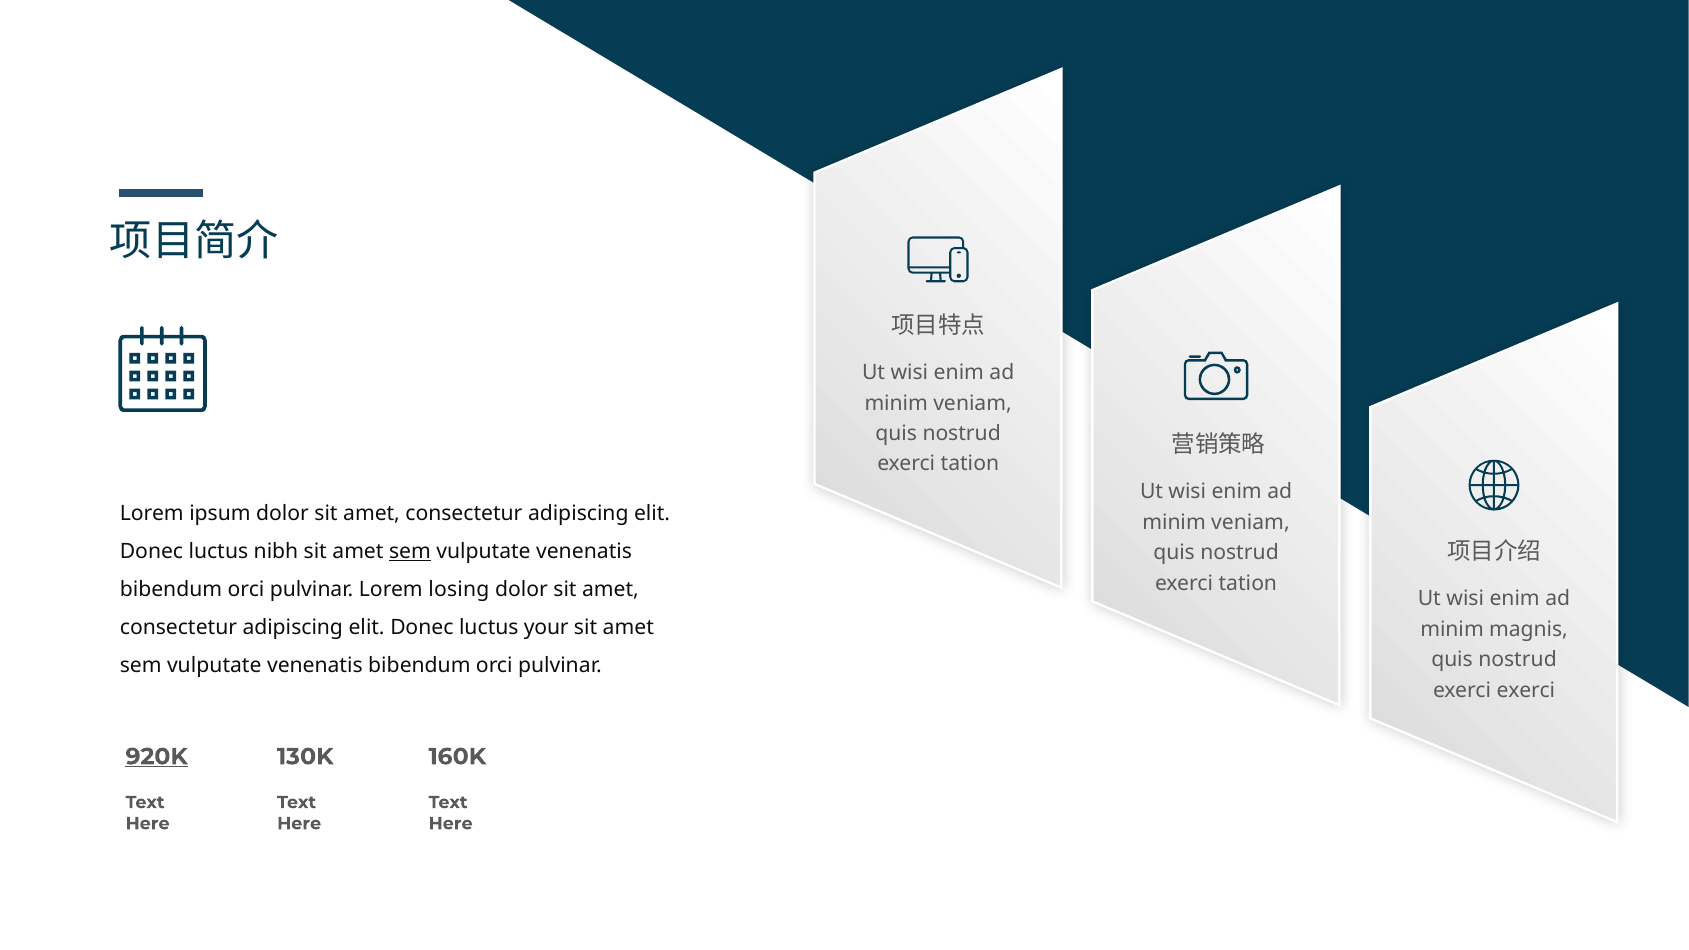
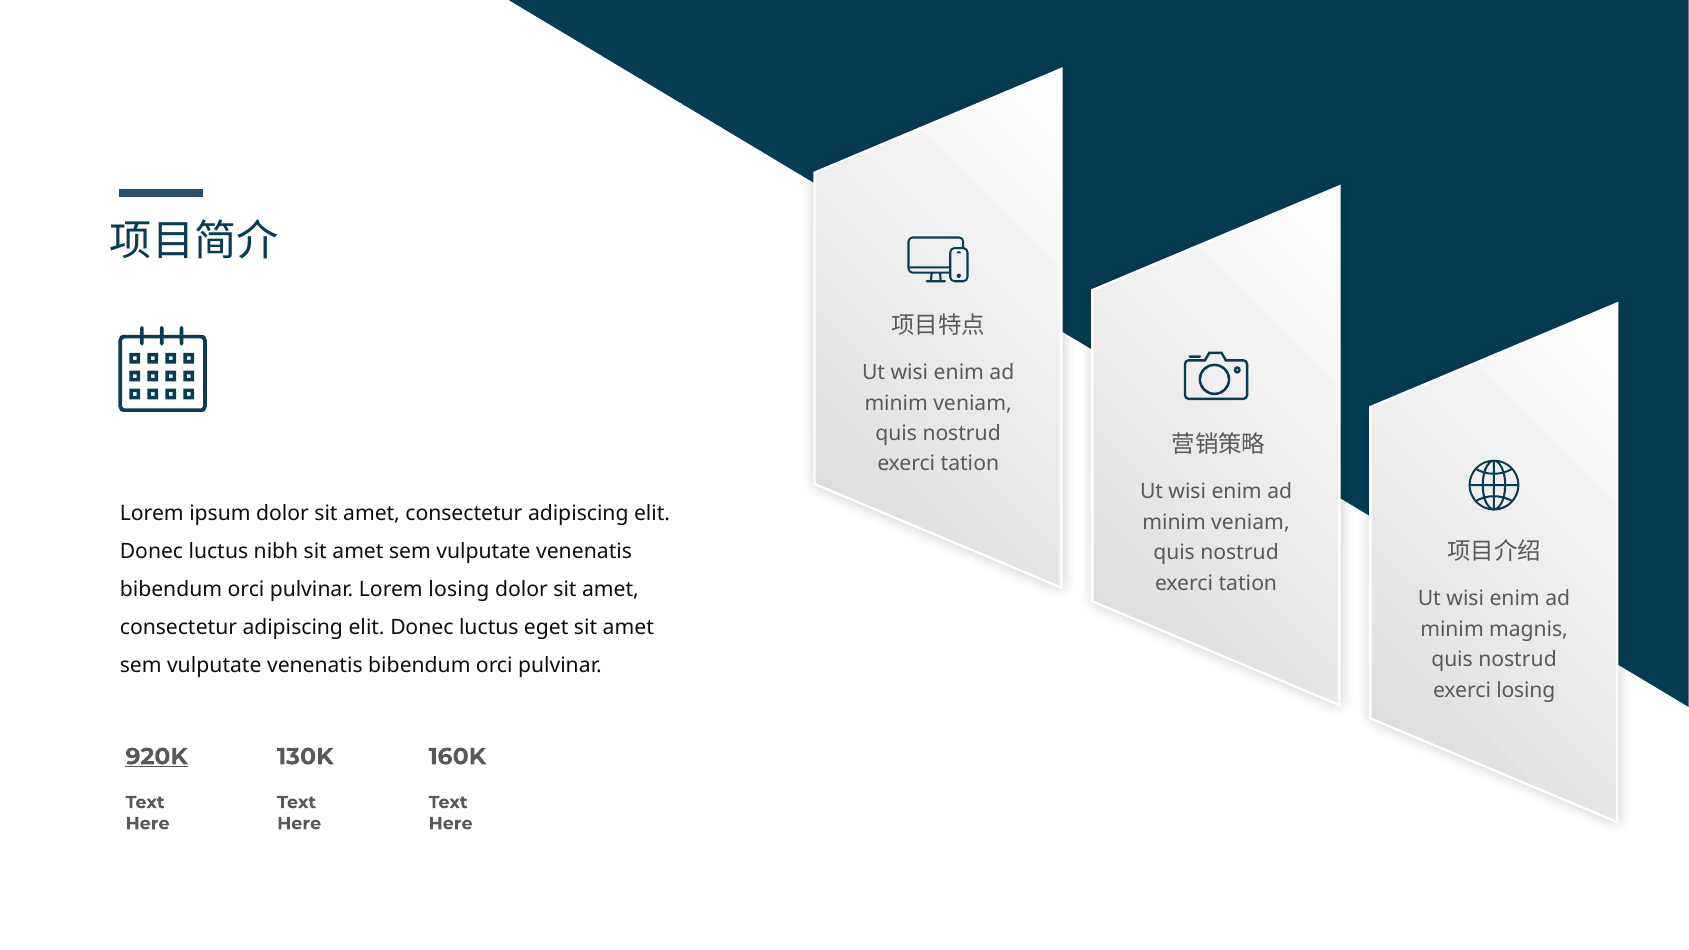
sem underline: present -> none (410, 552)
your: your -> eget (546, 628)
exerci exerci: exerci -> losing (1526, 690)
